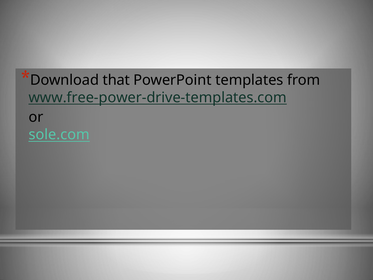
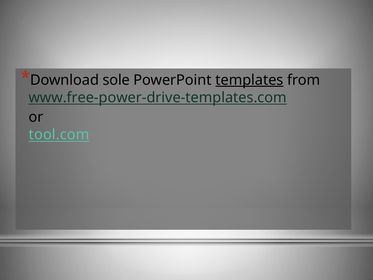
that: that -> sole (116, 80)
templates underline: none -> present (249, 80)
sole.com: sole.com -> tool.com (59, 135)
